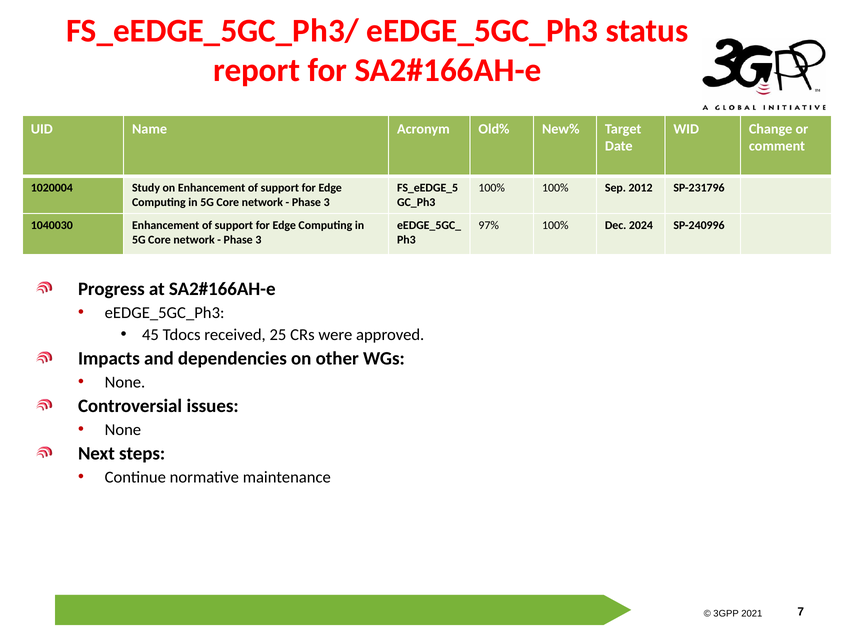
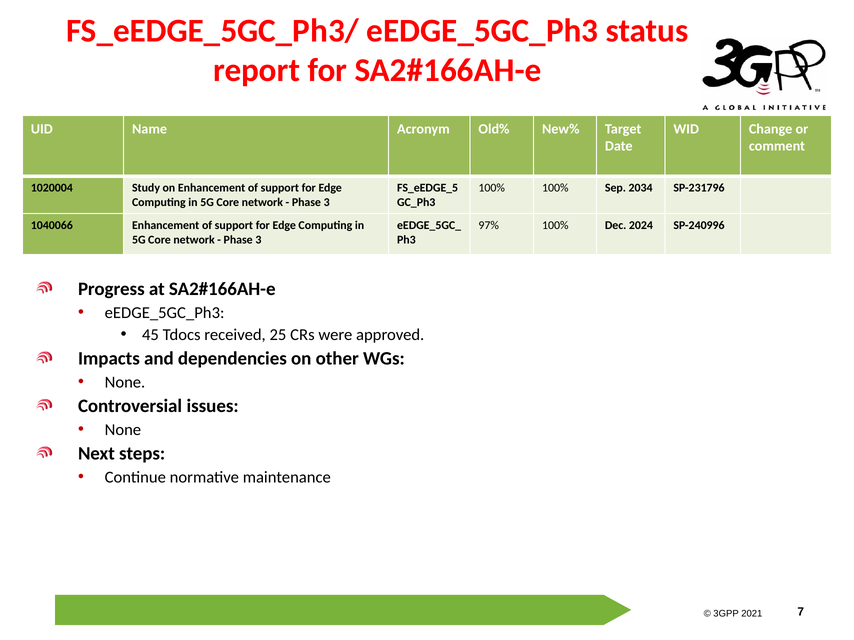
Sep 2012: 2012 -> 2034 (641, 188)
1040030: 1040030 -> 1040066 (52, 225)
